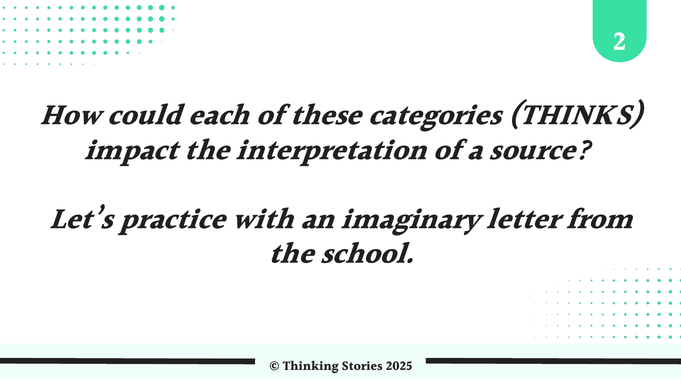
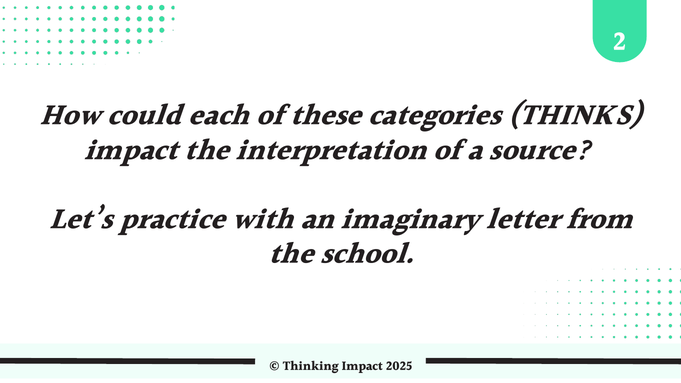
Thinking Stories: Stories -> Impact (362, 367)
